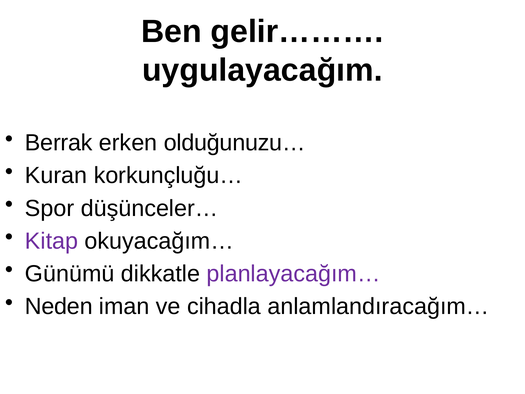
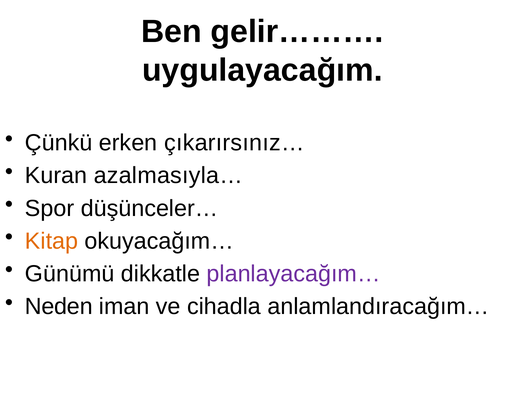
Berrak: Berrak -> Çünkü (59, 143)
olduğunuzu…: olduğunuzu… -> çıkarırsınız… (234, 143)
korkunçluğu…: korkunçluğu… -> azalmasıyla… (168, 175)
Kitap colour: purple -> orange (52, 241)
